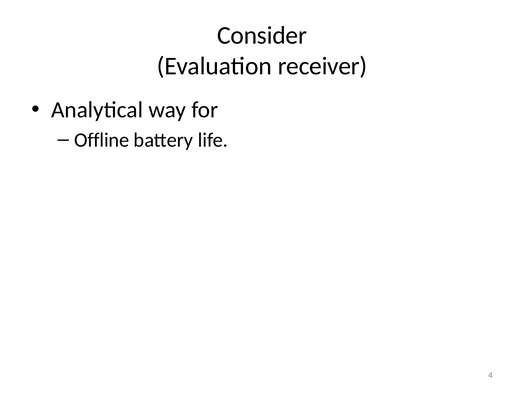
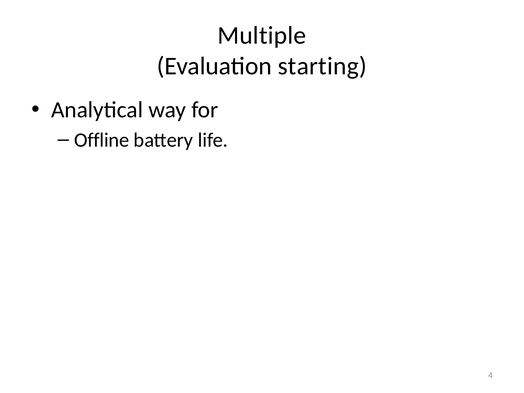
Consider: Consider -> Multiple (262, 35)
receiver: receiver -> starting (322, 66)
